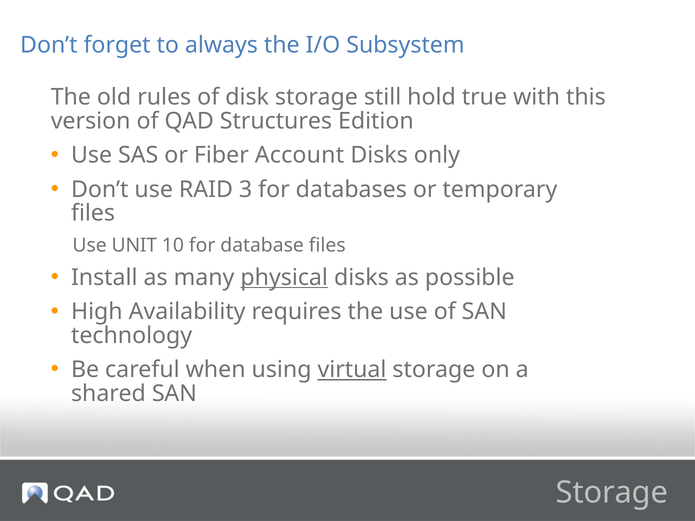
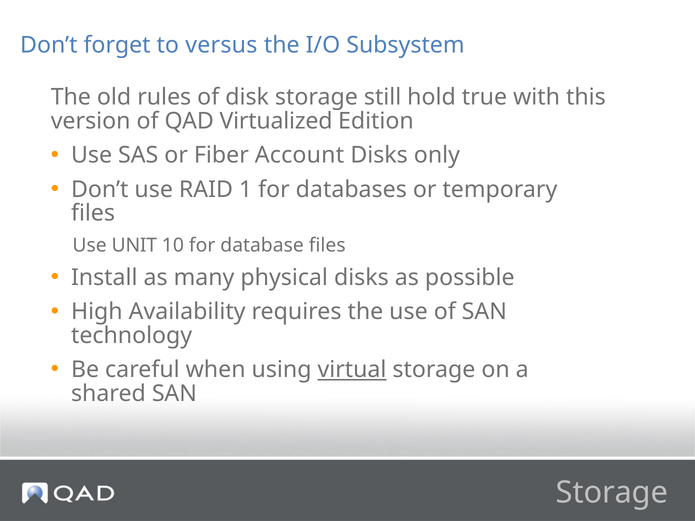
always: always -> versus (221, 45)
Structures: Structures -> Virtualized (276, 121)
3: 3 -> 1 (246, 189)
physical underline: present -> none (284, 278)
